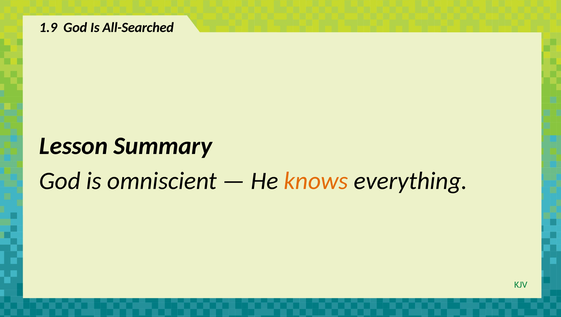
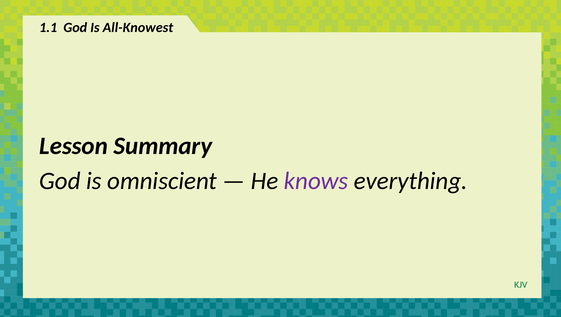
1.9: 1.9 -> 1.1 (48, 27)
All-Searched: All-Searched -> All-Knowest (138, 27)
knows colour: orange -> purple (316, 181)
